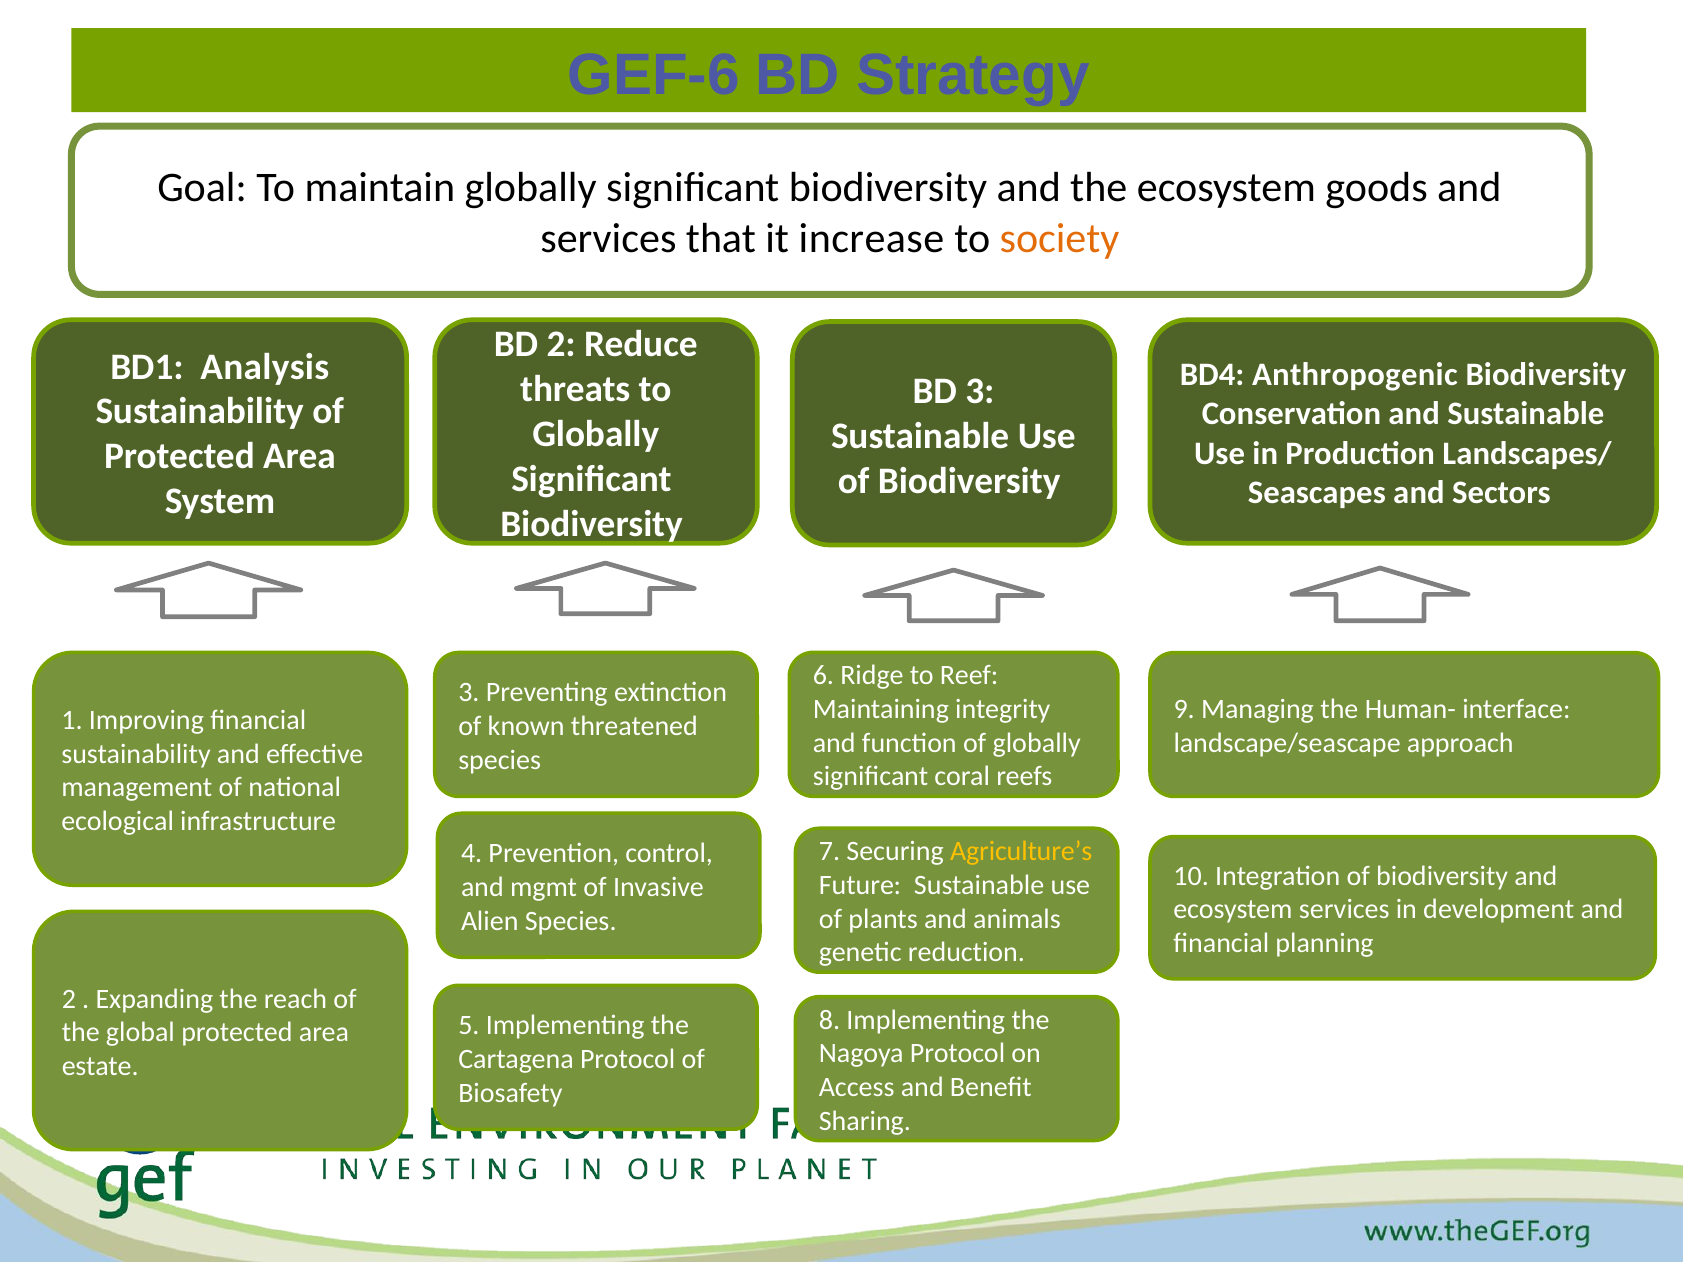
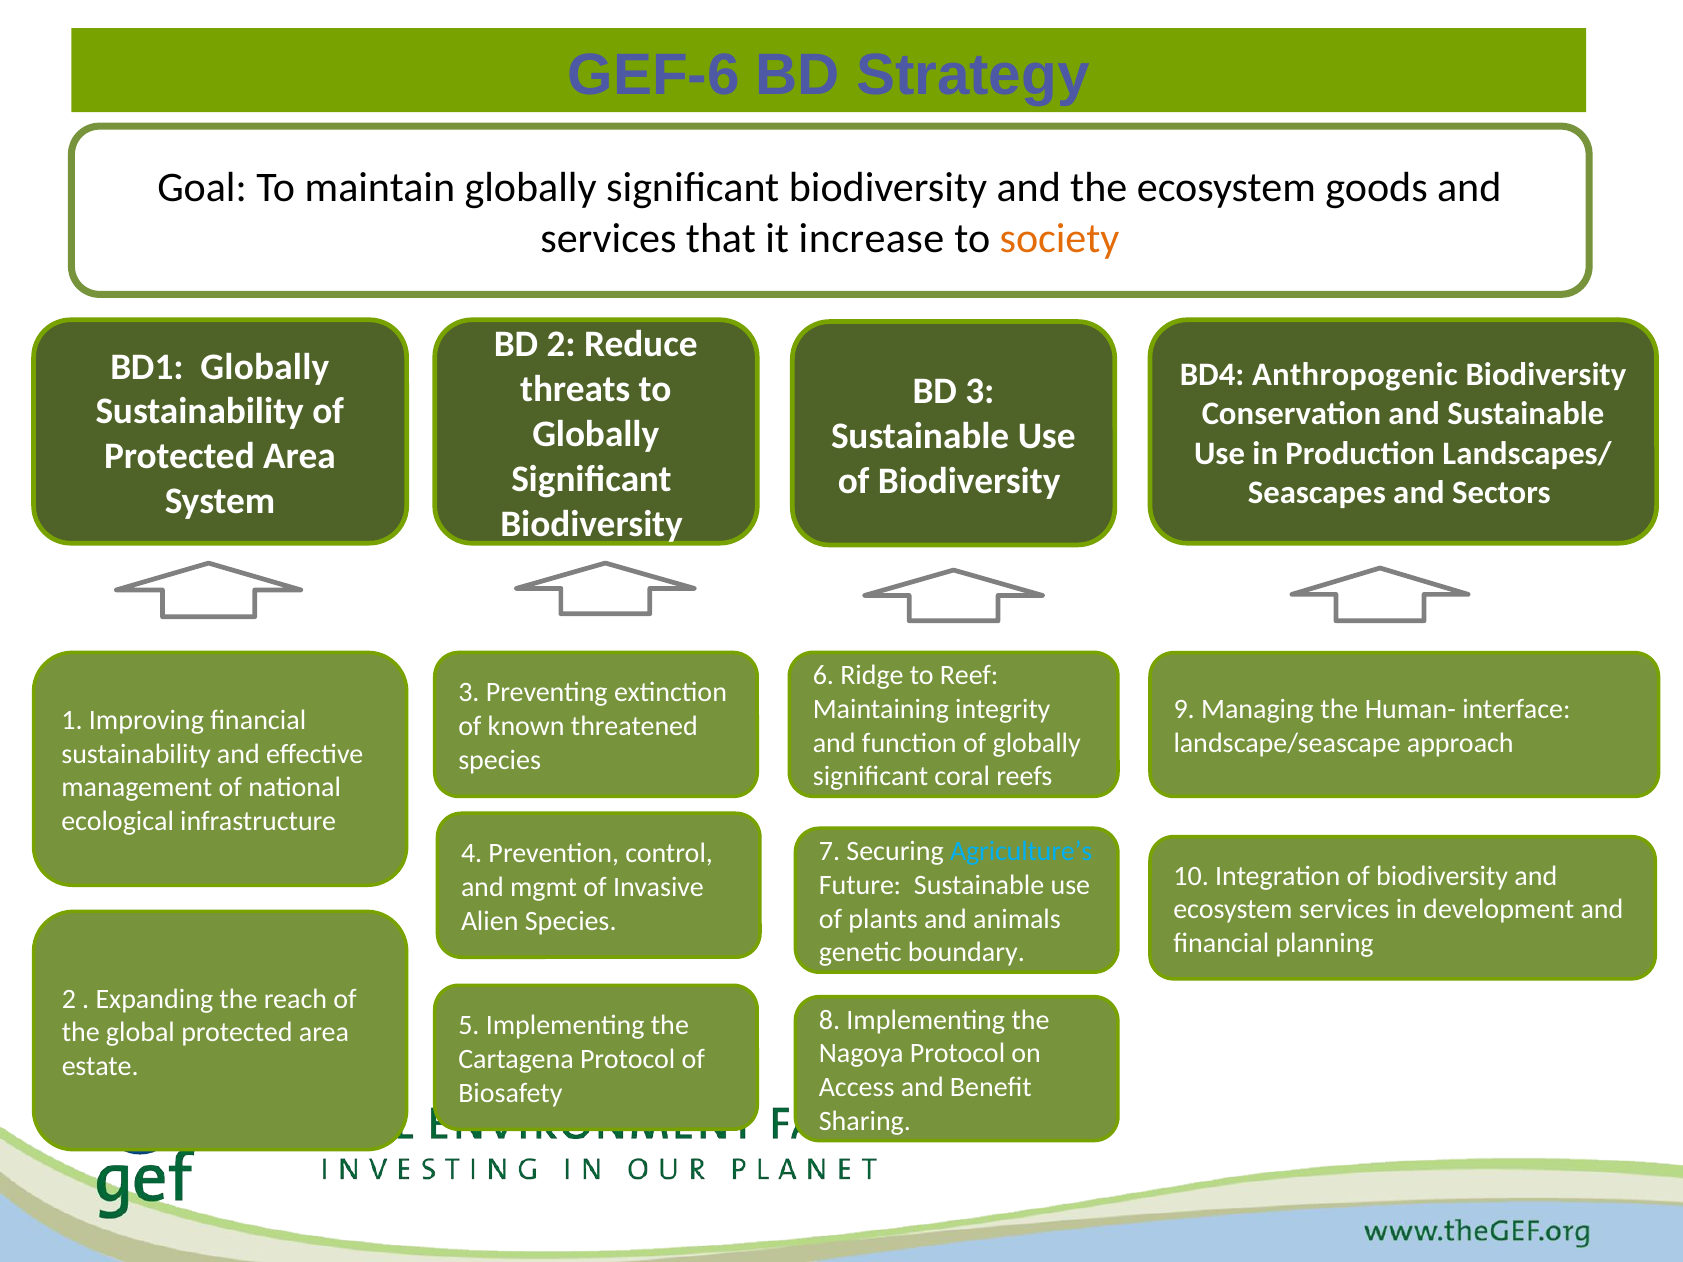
BD1 Analysis: Analysis -> Globally (265, 367)
Agriculture’s colour: yellow -> light blue (1021, 852)
reduction: reduction -> boundary (966, 953)
